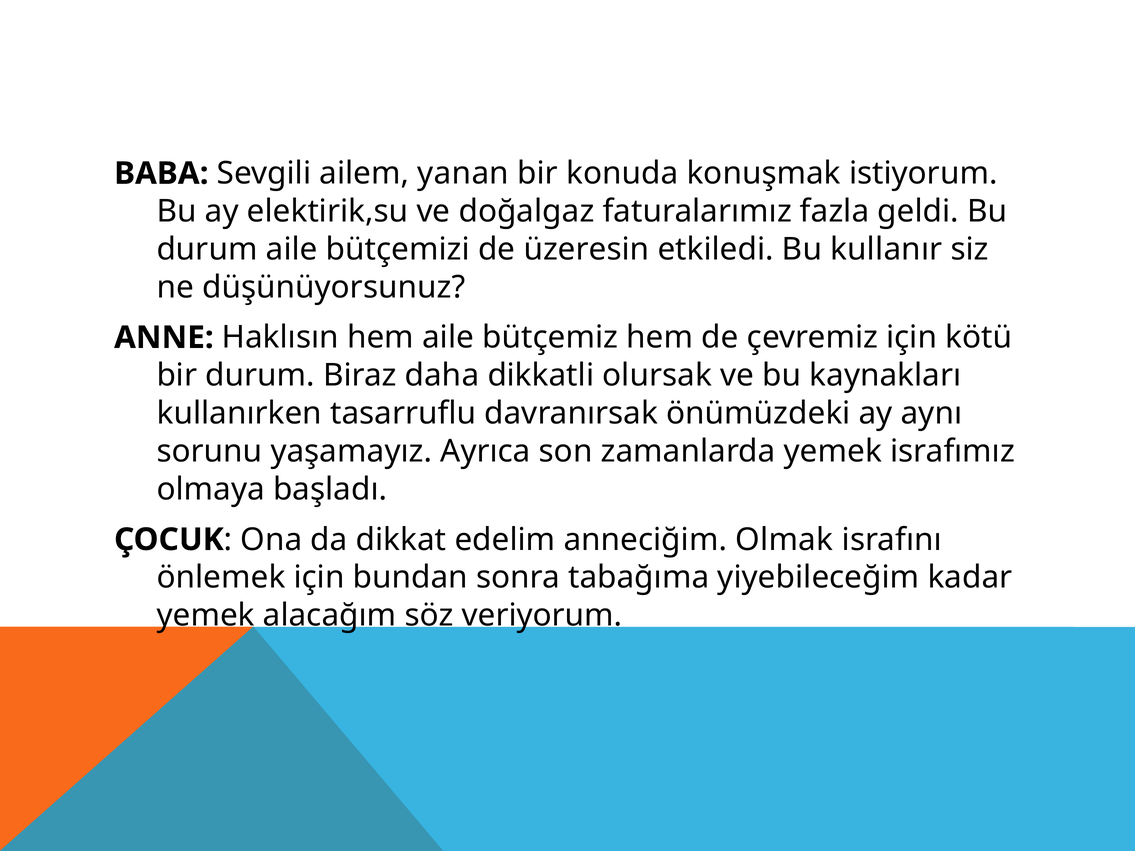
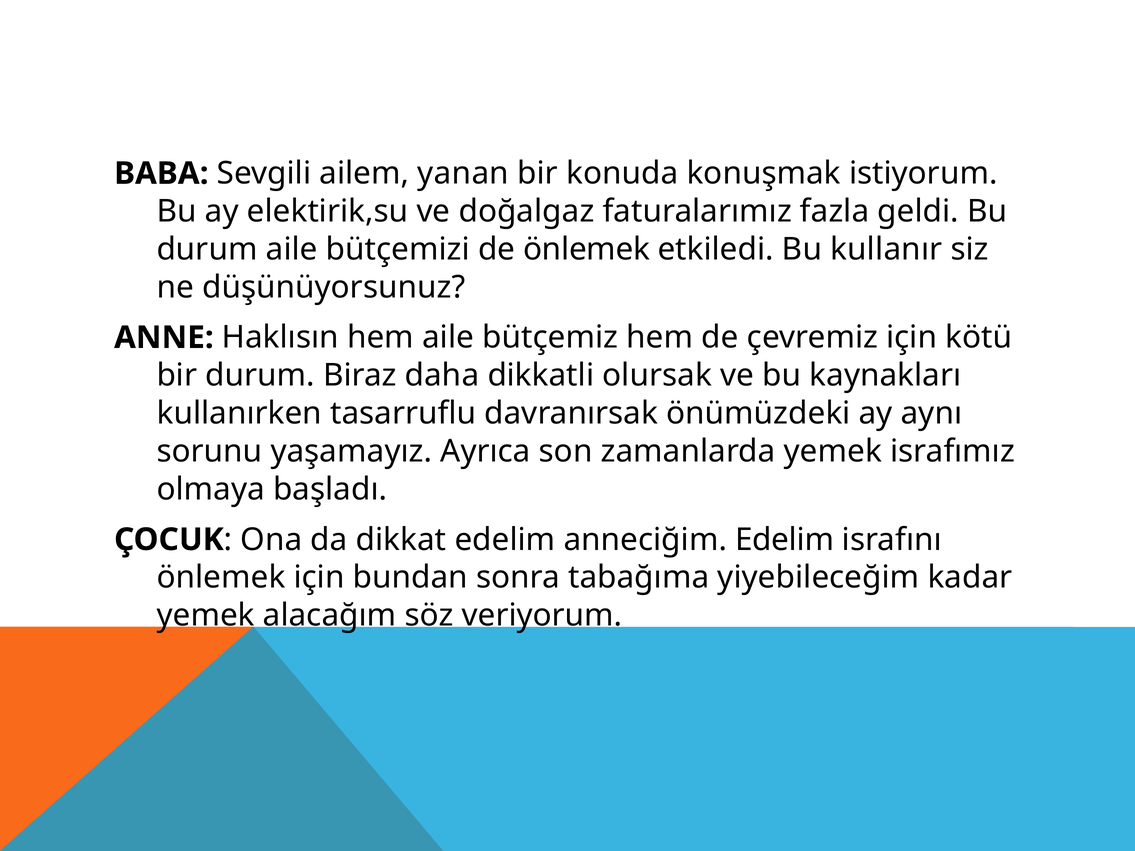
de üzeresin: üzeresin -> önlemek (587, 249)
anneciğim Olmak: Olmak -> Edelim (785, 540)
